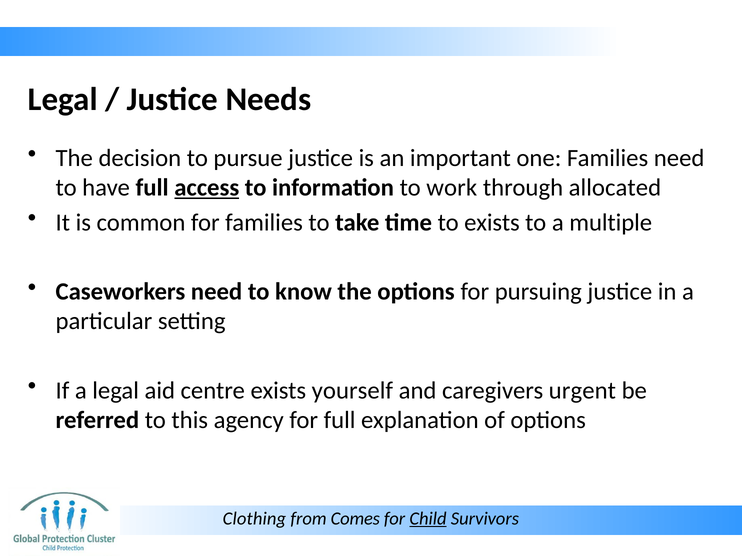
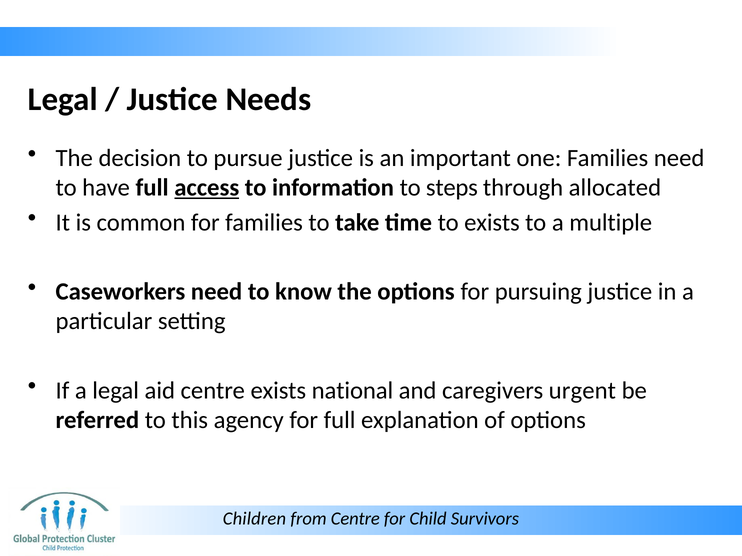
work: work -> steps (452, 188)
yourself: yourself -> national (352, 391)
Clothing: Clothing -> Children (254, 519)
from Comes: Comes -> Centre (355, 519)
Child underline: present -> none (428, 519)
